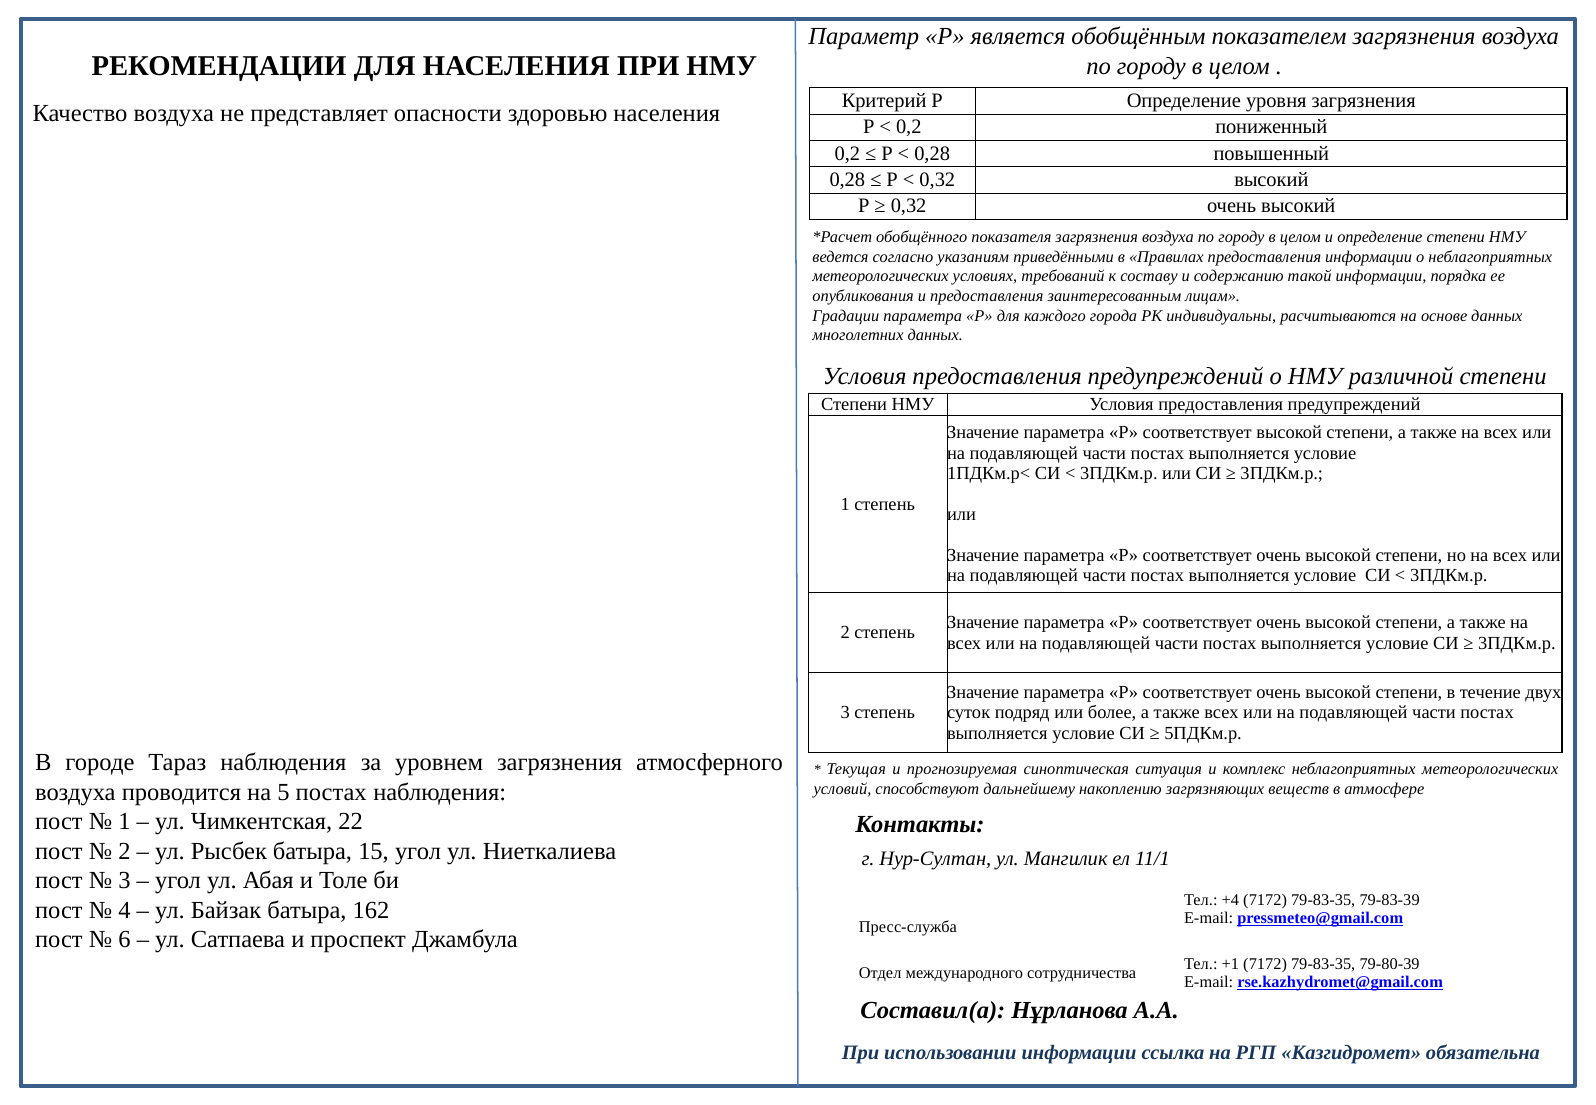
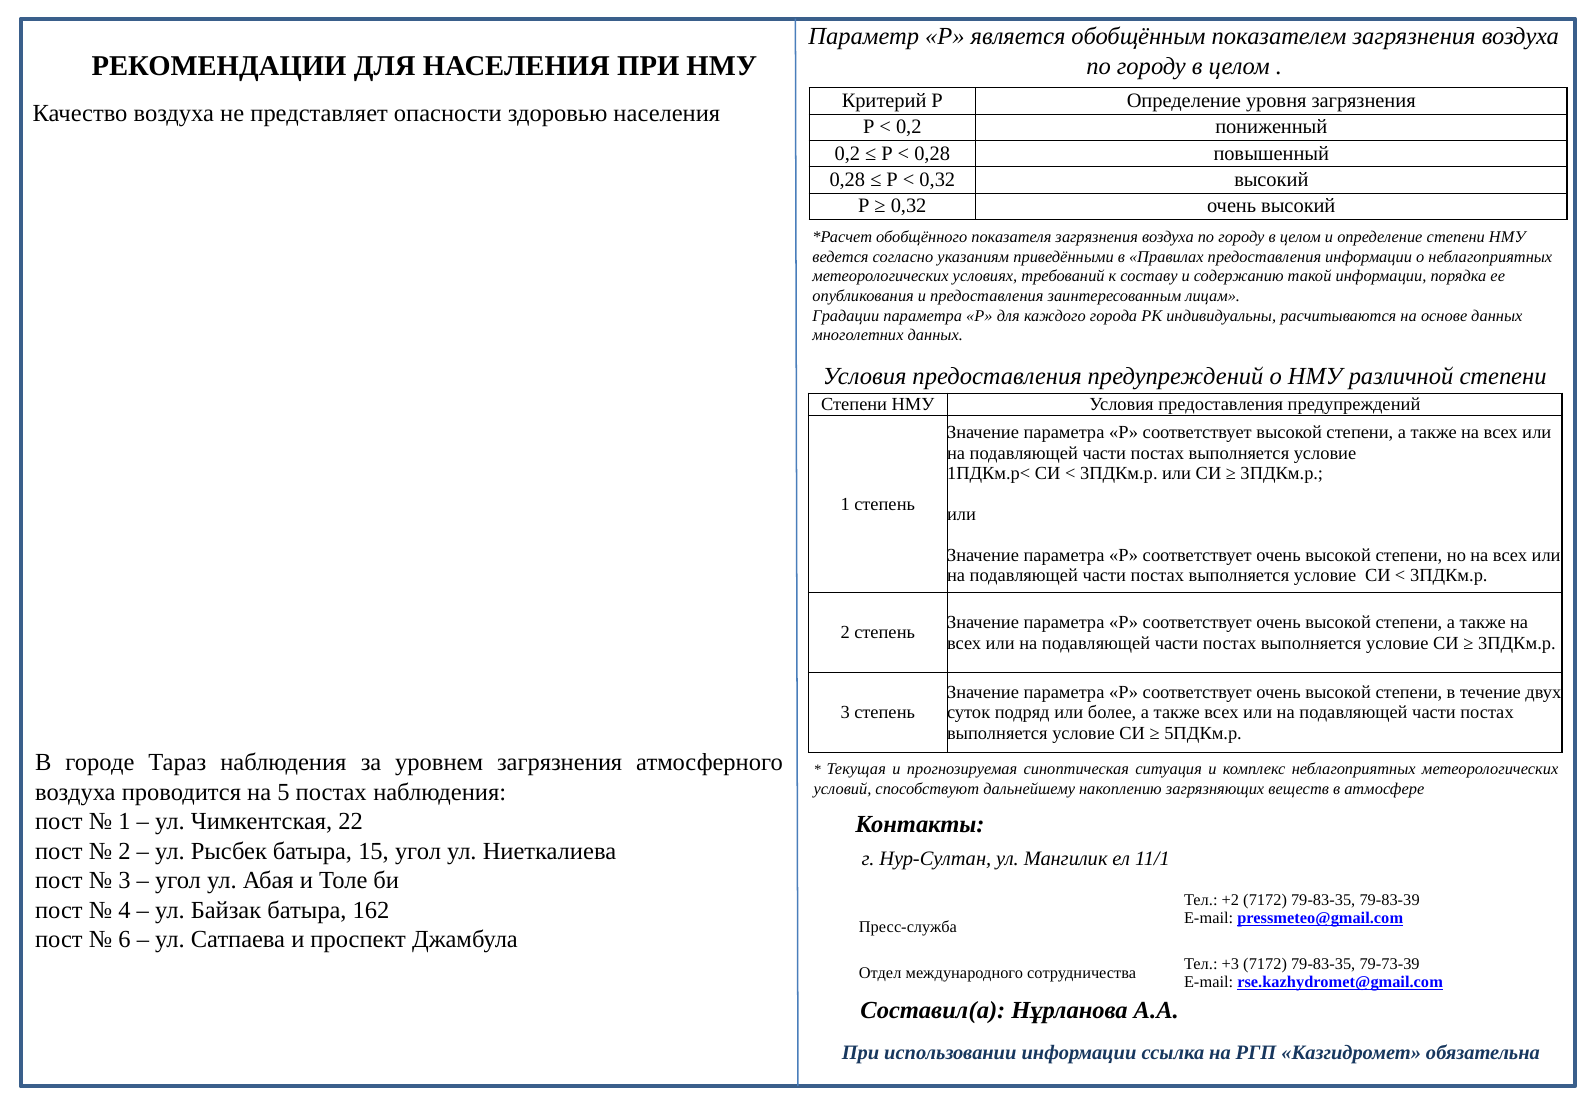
+4: +4 -> +2 (1230, 900)
+1: +1 -> +3 (1230, 964)
79-80-39: 79-80-39 -> 79-73-39 (1390, 964)
